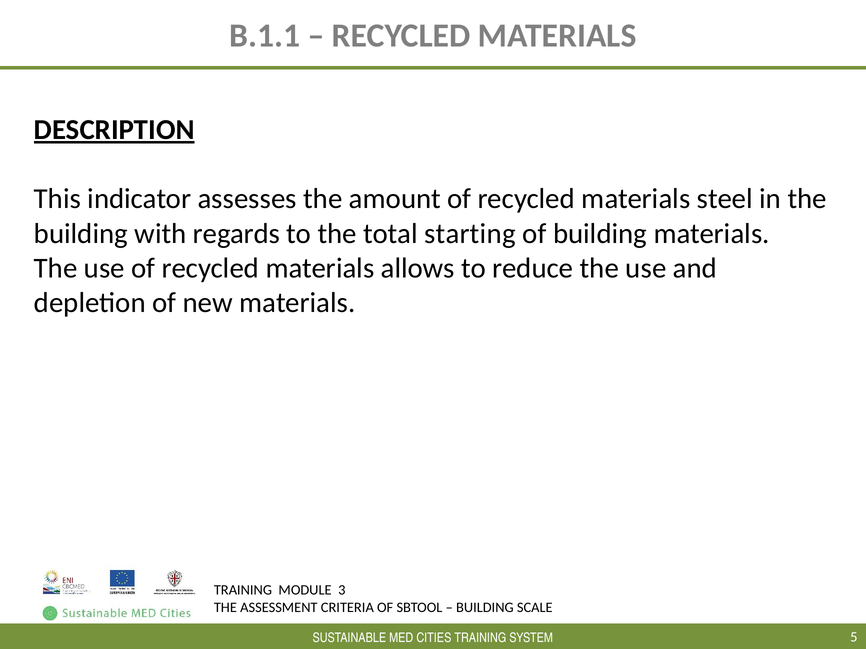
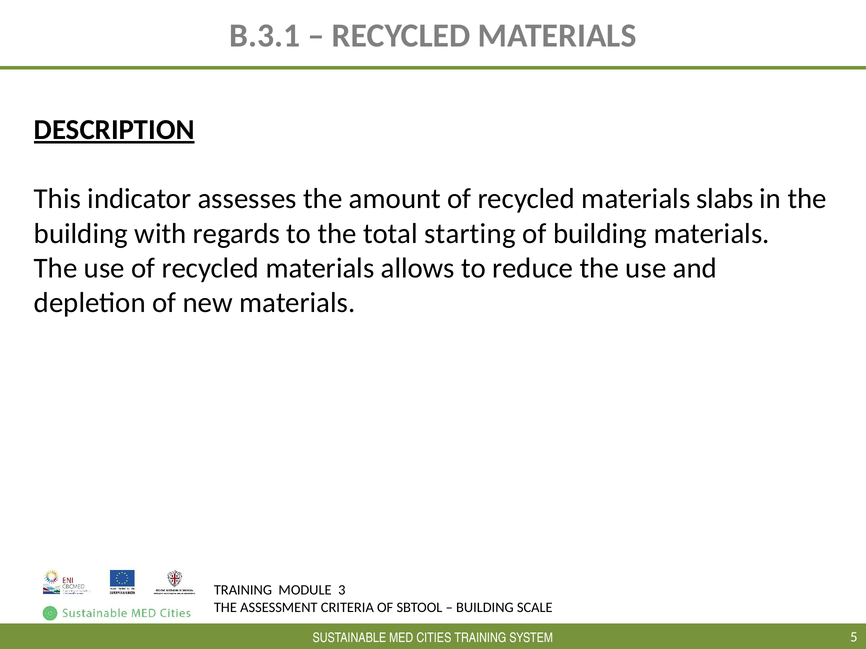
B.1.1: B.1.1 -> B.3.1 (265, 35)
steel: steel -> slabs (725, 199)
